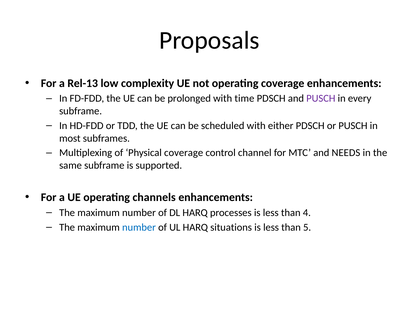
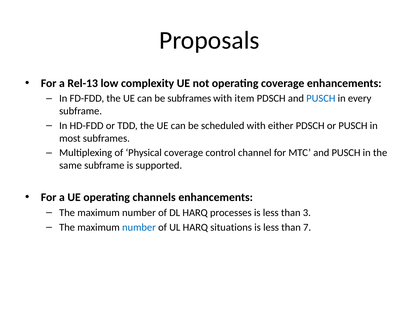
be prolonged: prolonged -> subframes (189, 99)
time: time -> item (244, 99)
PUSCH colour: purple -> blue (321, 99)
MTC and NEEDS: NEEDS -> PUSCH (346, 153)
4: 4 -> 3 (307, 213)
5: 5 -> 7 (307, 228)
